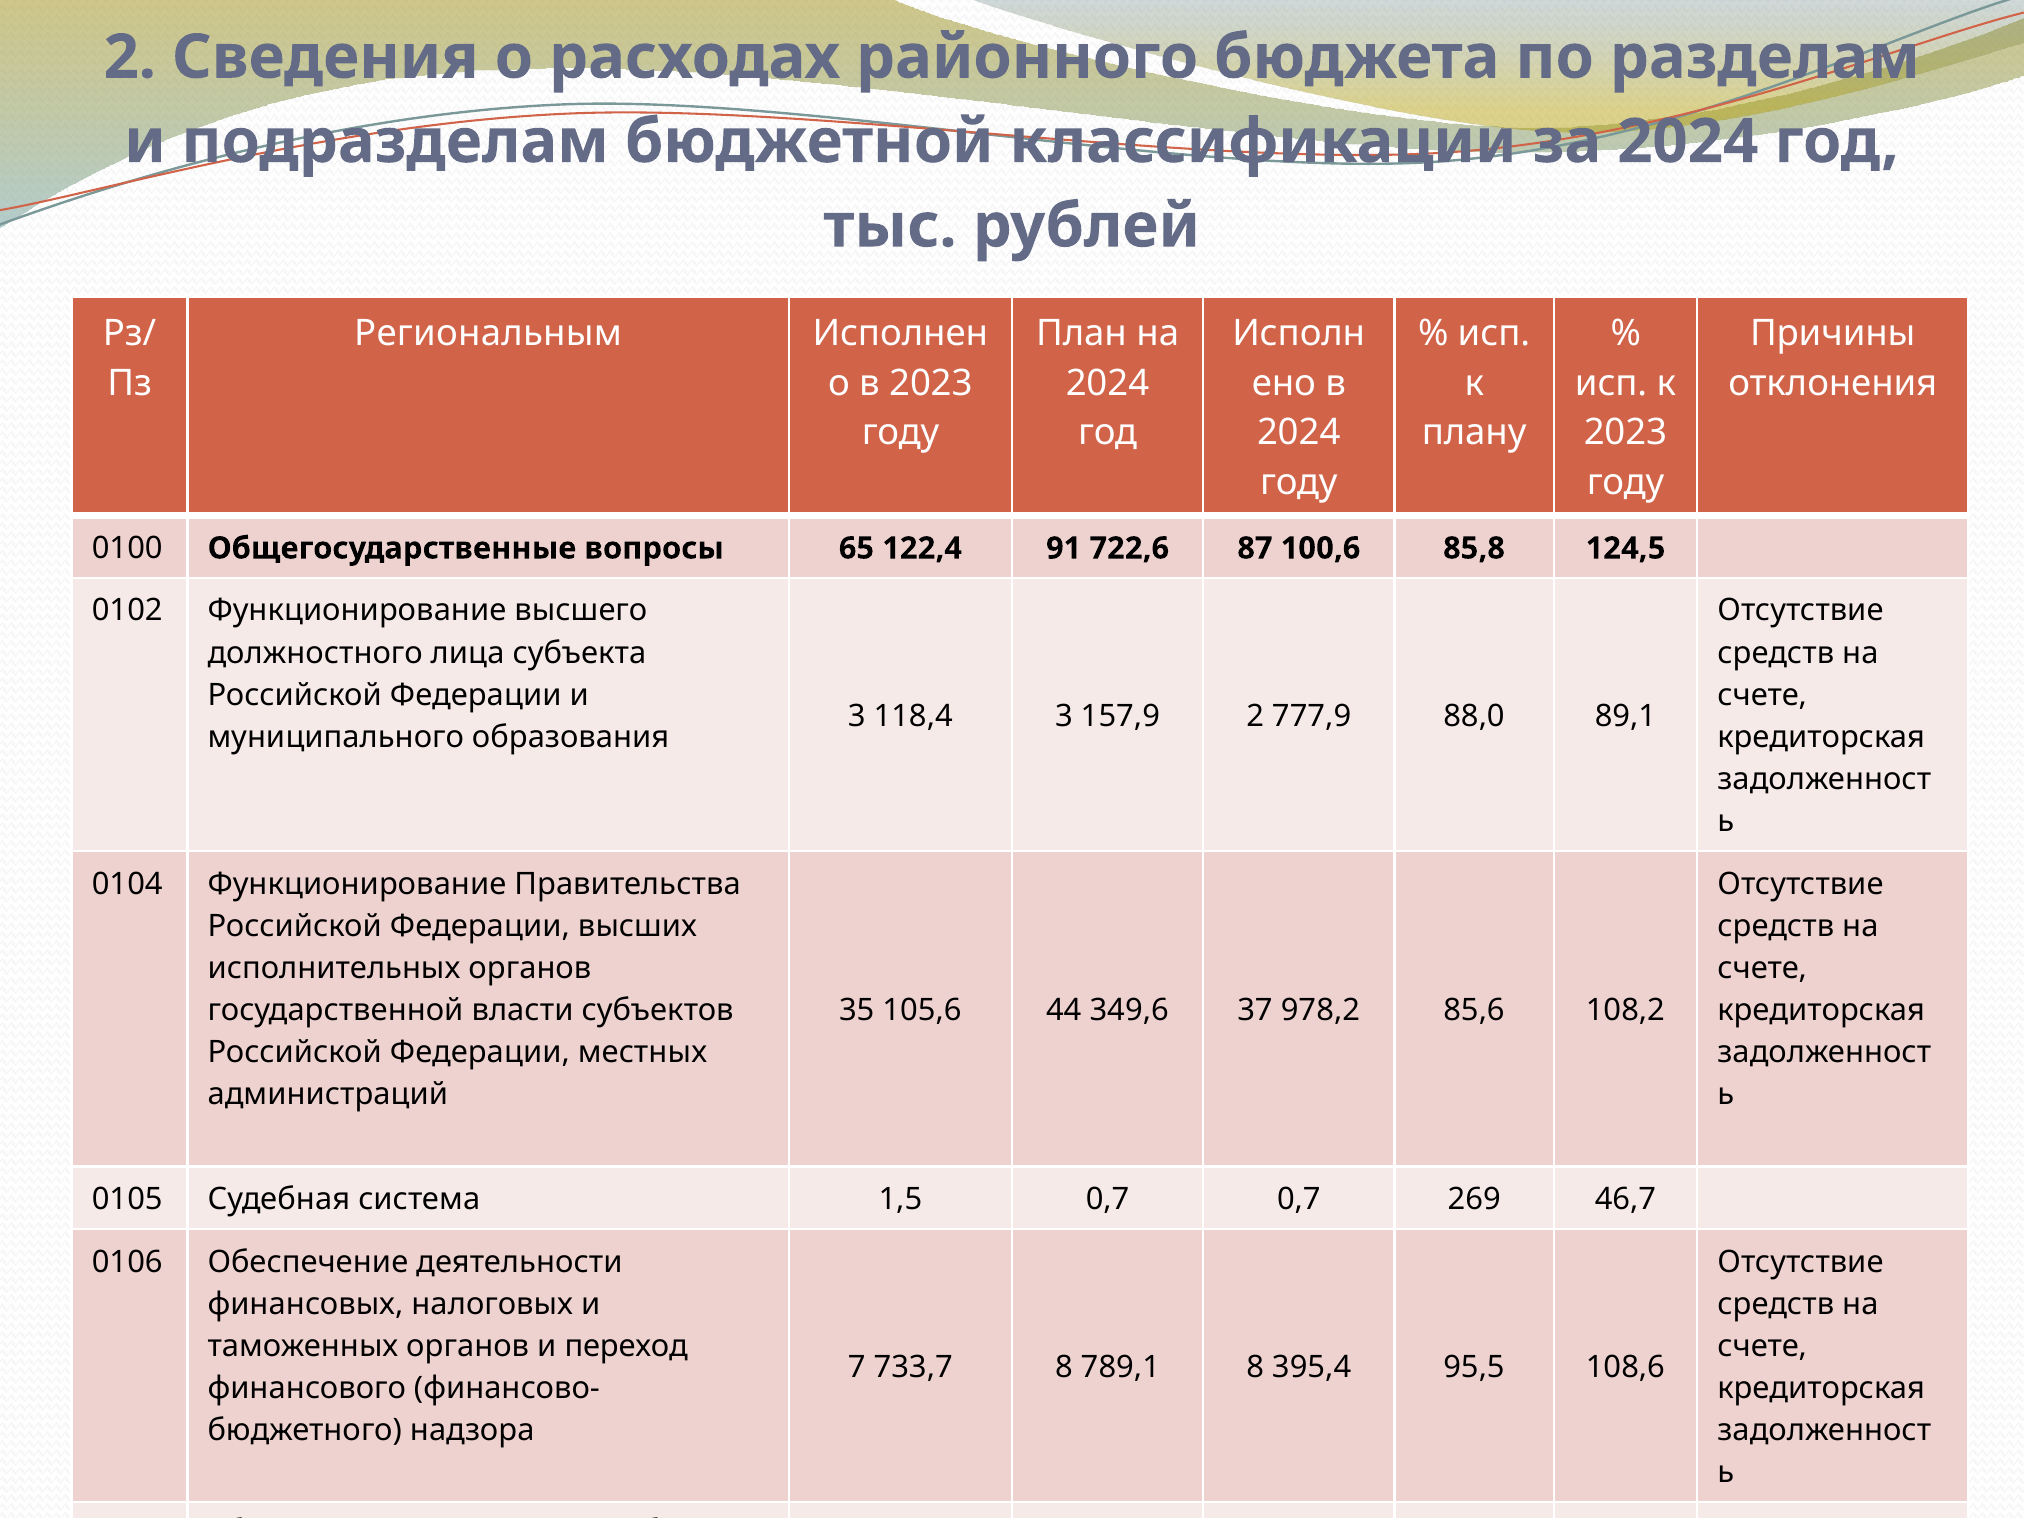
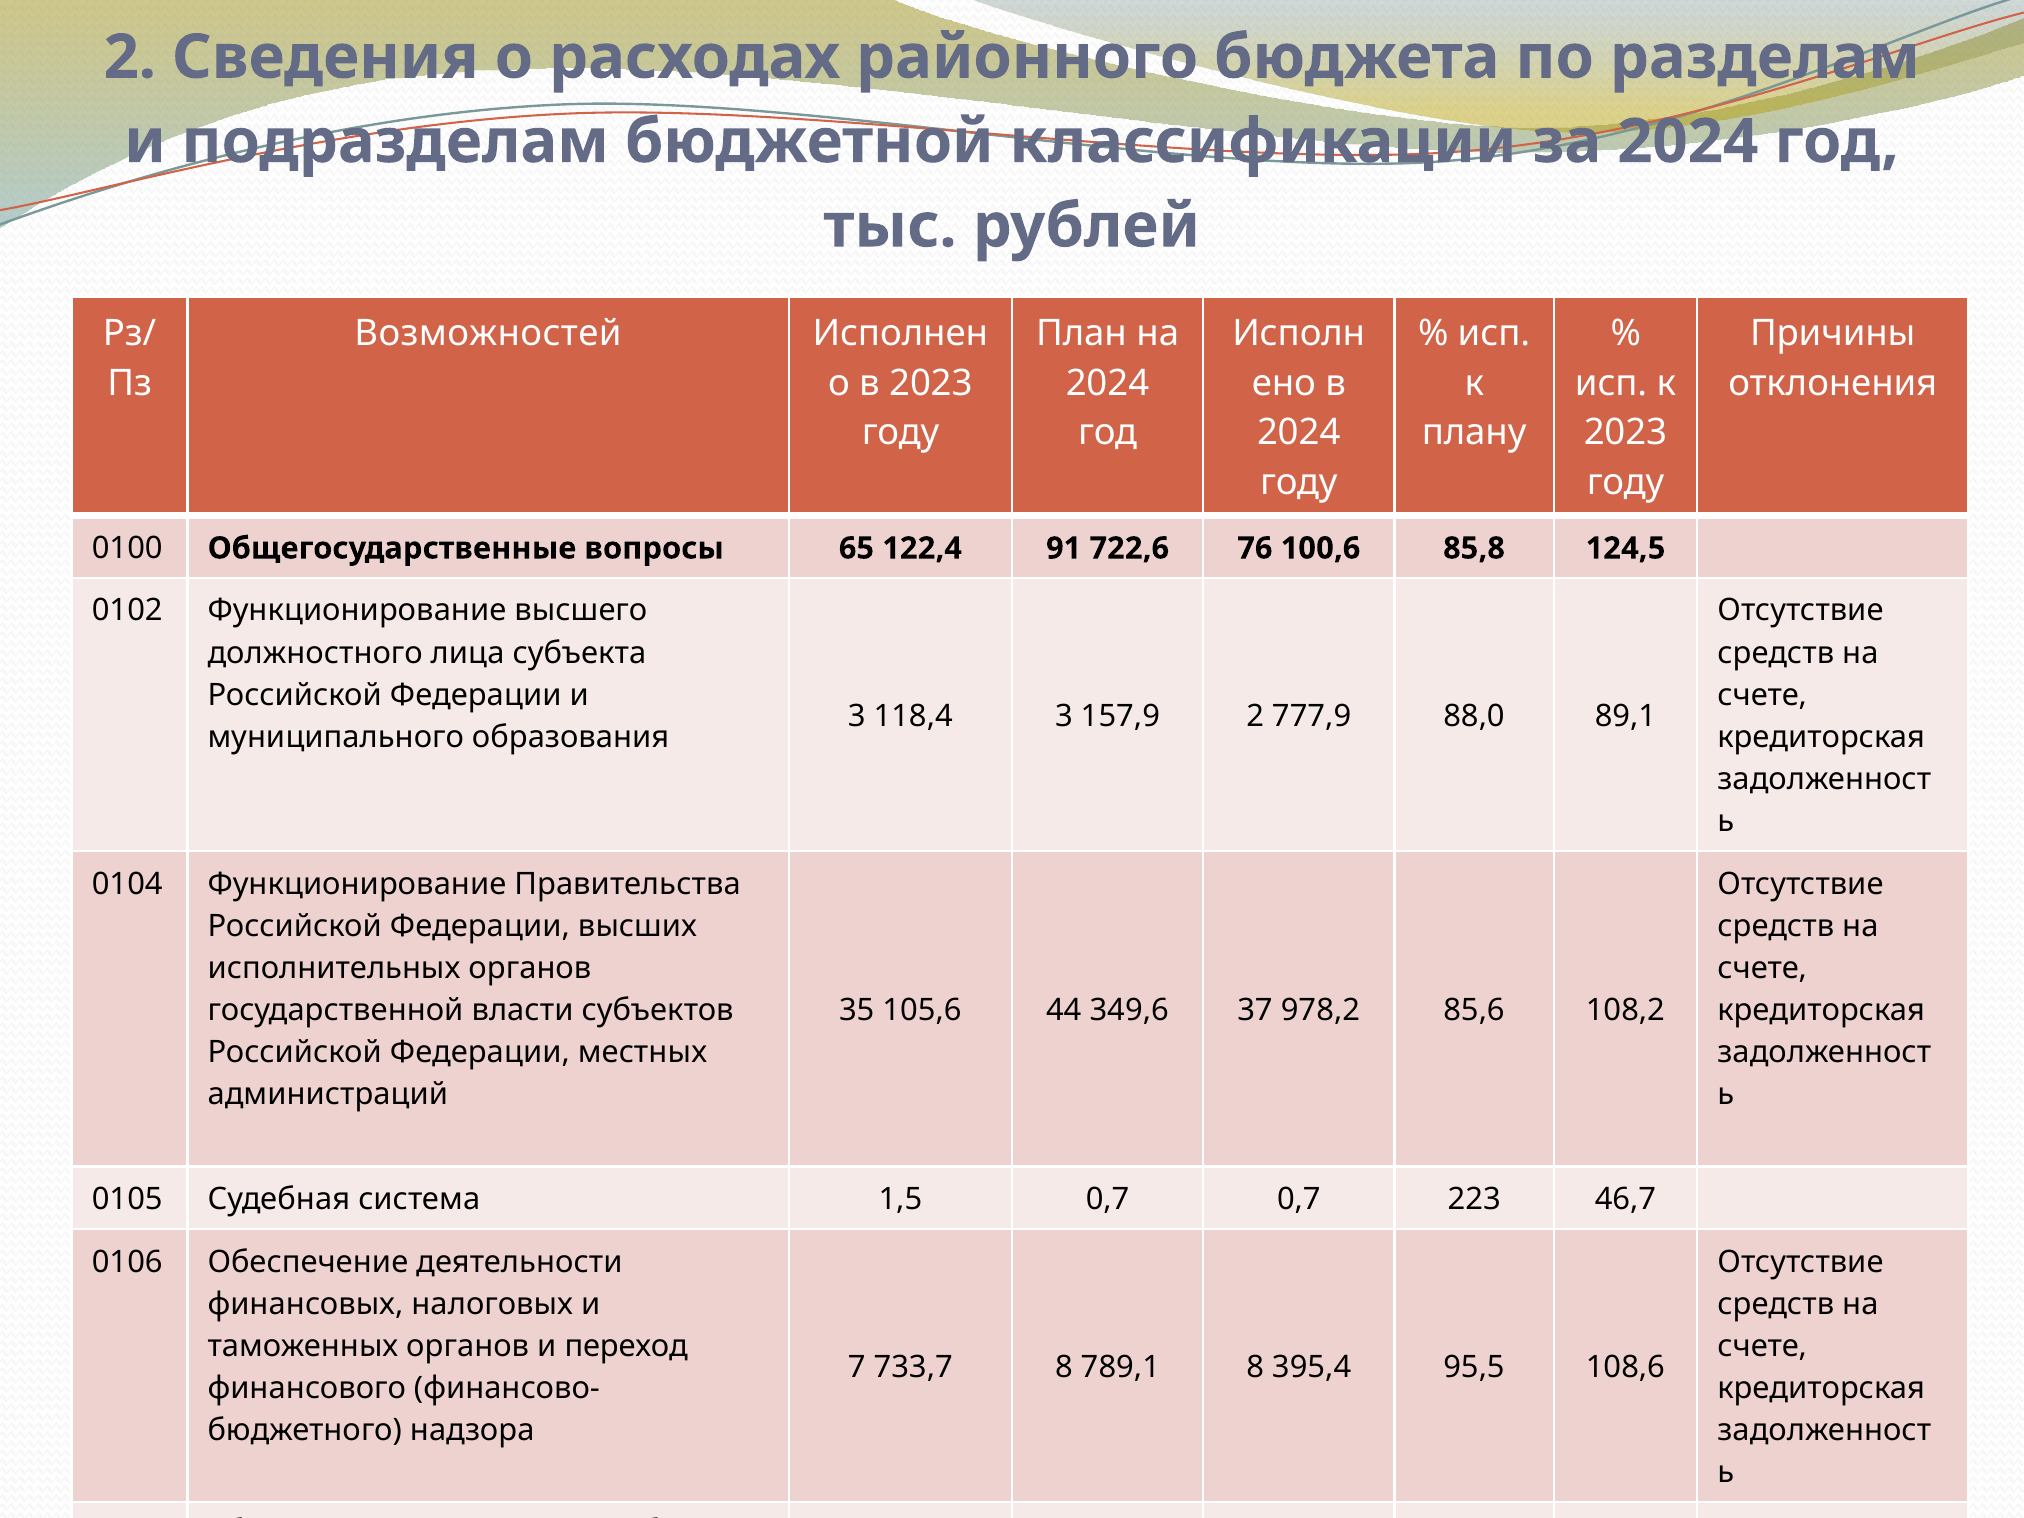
Региональным: Региональным -> Возможностей (488, 334)
87: 87 -> 76 (1255, 548)
269: 269 -> 223 (1474, 1199)
